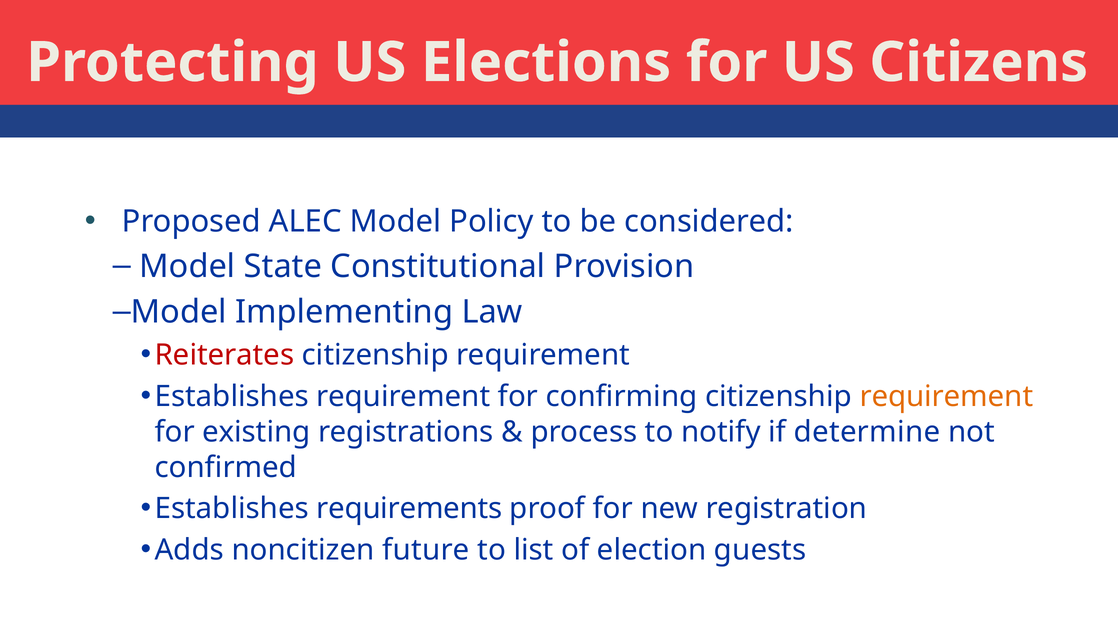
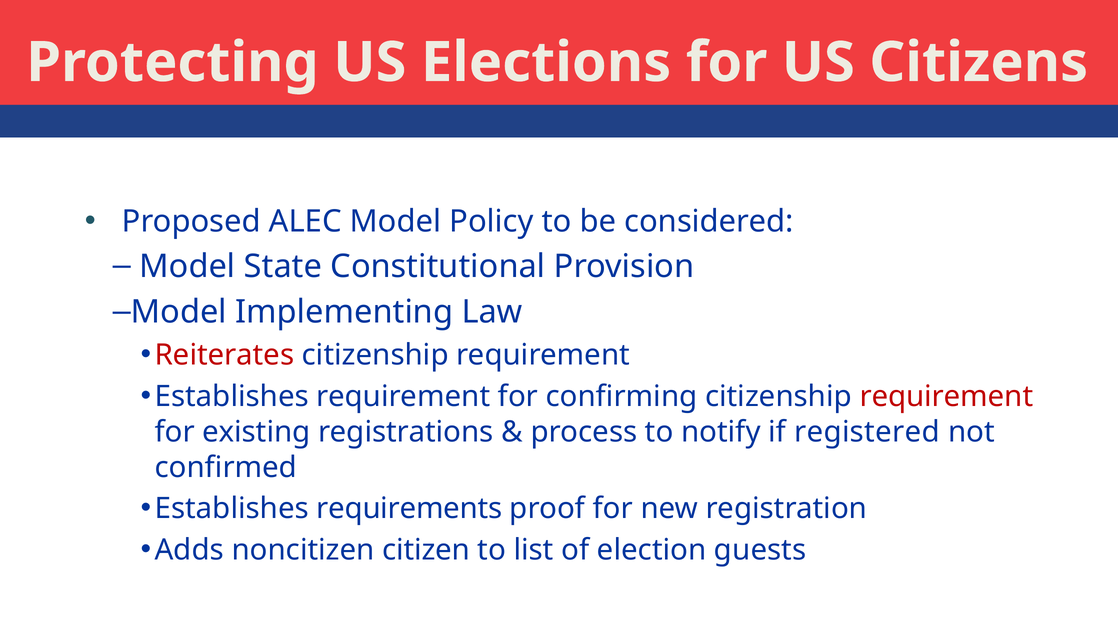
requirement colour: orange -> red (946, 396)
determine: determine -> registered (867, 432)
future: future -> citizen (426, 550)
